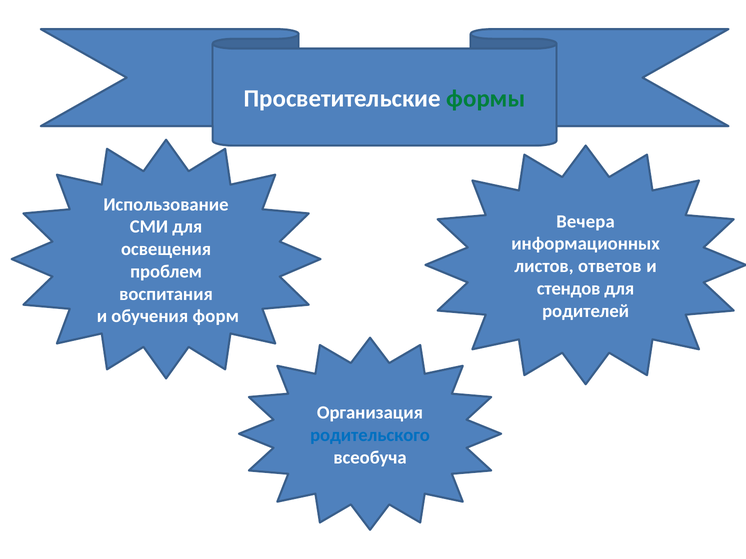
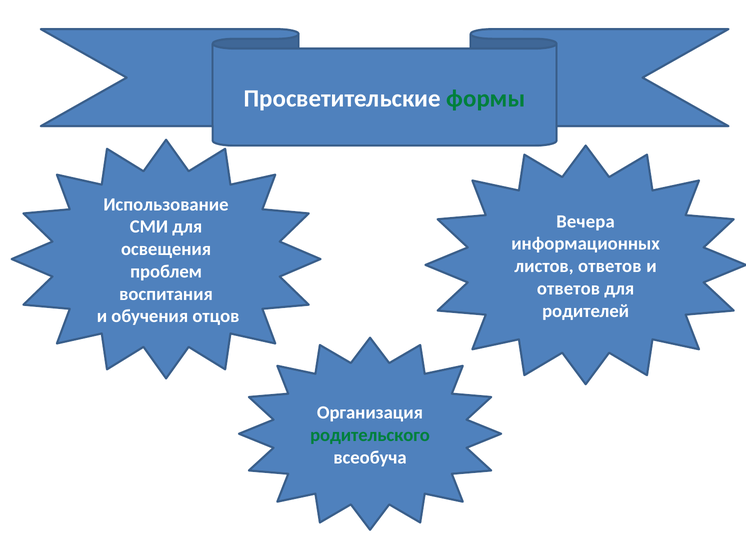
стендов: стендов -> ответов (568, 289)
форм: форм -> отцов (216, 317)
родительского colour: blue -> green (370, 435)
